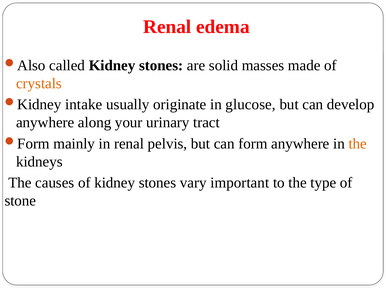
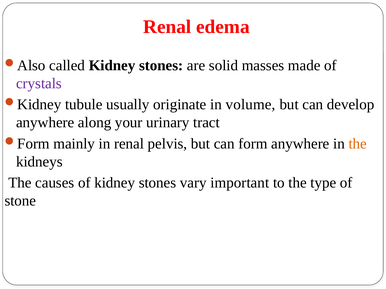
crystals colour: orange -> purple (39, 84)
intake: intake -> tubule (84, 105)
glucose: glucose -> volume (251, 105)
